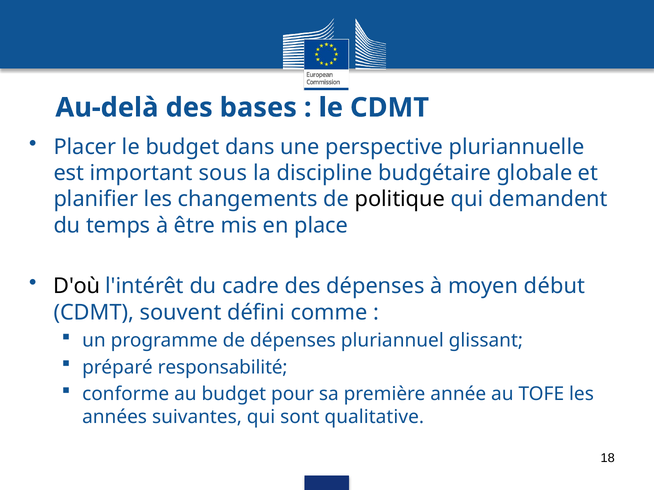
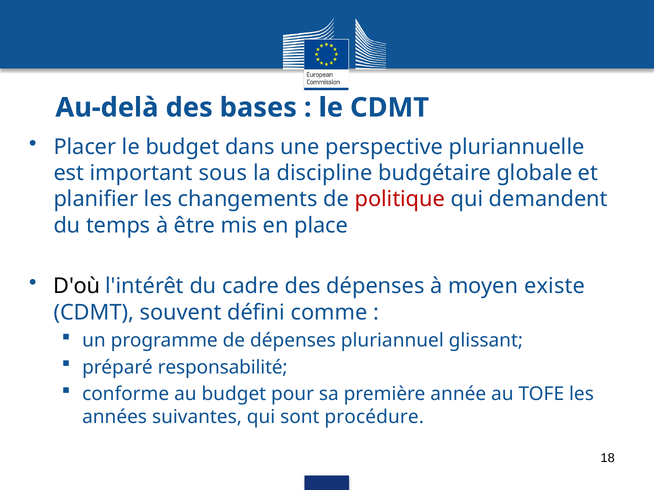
politique colour: black -> red (400, 199)
début: début -> existe (555, 287)
qualitative: qualitative -> procédure (374, 417)
